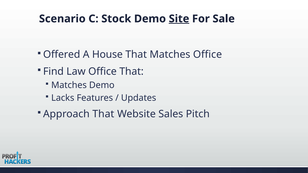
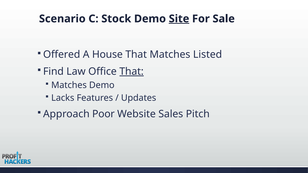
Matches Office: Office -> Listed (208, 55)
That underline: none -> present (132, 72)
Approach That: That -> Poor (103, 114)
